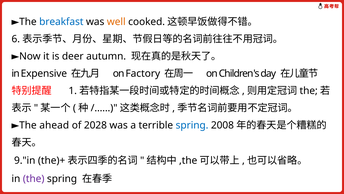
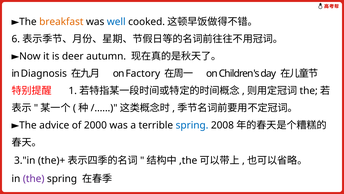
breakfast colour: blue -> orange (61, 22)
well colour: orange -> blue (116, 22)
Expensive: Expensive -> Diagnosis (44, 73)
ahead: ahead -> advice (54, 125)
2028: 2028 -> 2000 (95, 125)
9."in: 9."in -> 3."in (25, 160)
